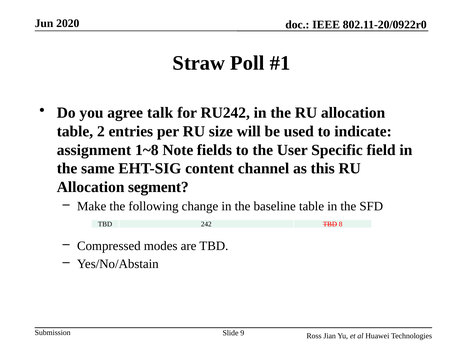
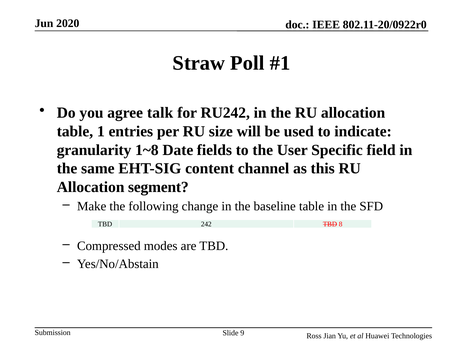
2: 2 -> 1 (101, 132)
assignment: assignment -> granularity (94, 150)
Note: Note -> Date (178, 150)
